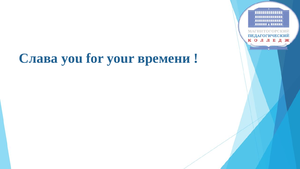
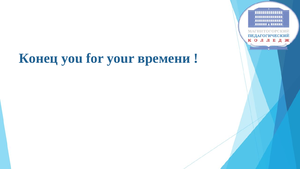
Слава: Слава -> Конец (38, 58)
